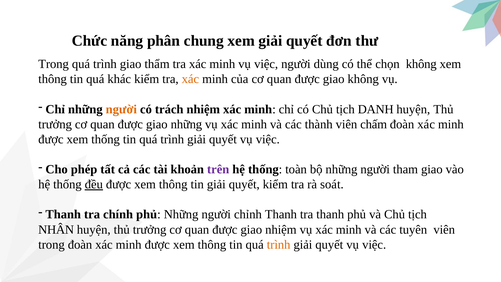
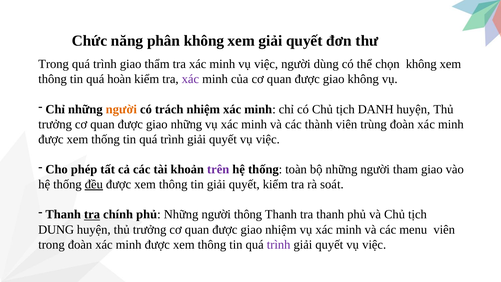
phân chung: chung -> không (204, 41)
khác: khác -> hoàn (119, 79)
xác colour: orange -> purple (190, 79)
chấm: chấm -> trùng (374, 124)
tra underline: none -> present (92, 214)
người chỉnh: chỉnh -> thông (248, 214)
NHÂN: NHÂN -> DUNG (56, 229)
tuyên: tuyên -> menu (413, 229)
trình colour: orange -> purple (279, 244)
